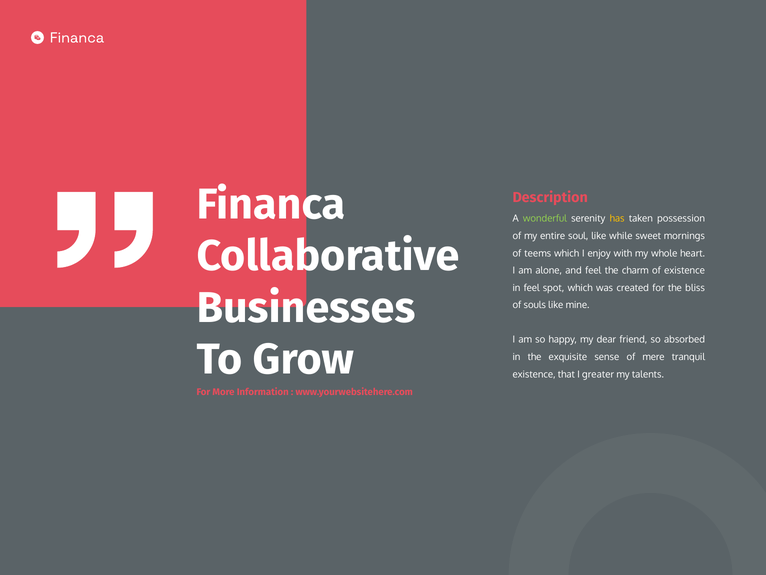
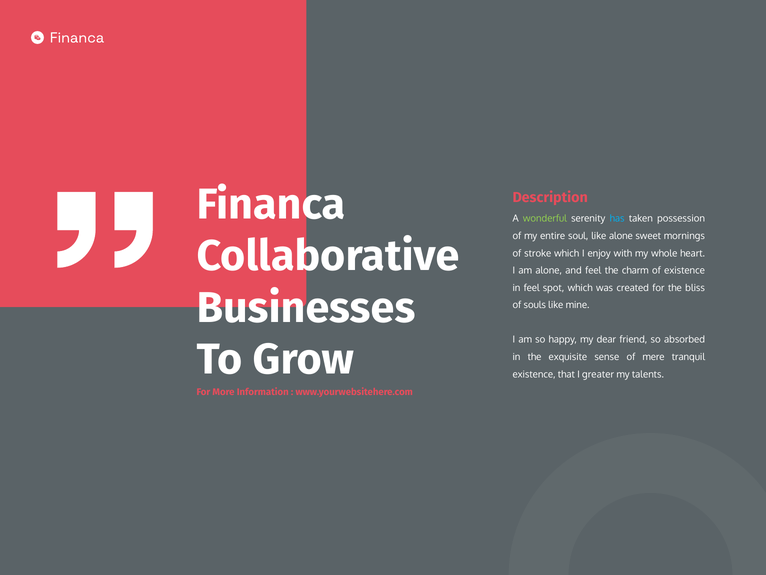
has colour: yellow -> light blue (617, 219)
like while: while -> alone (621, 236)
teems: teems -> stroke (538, 253)
